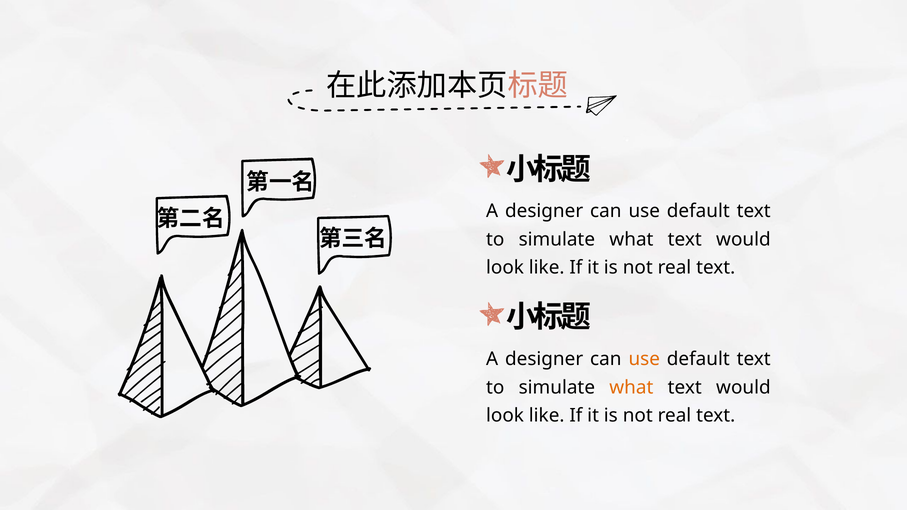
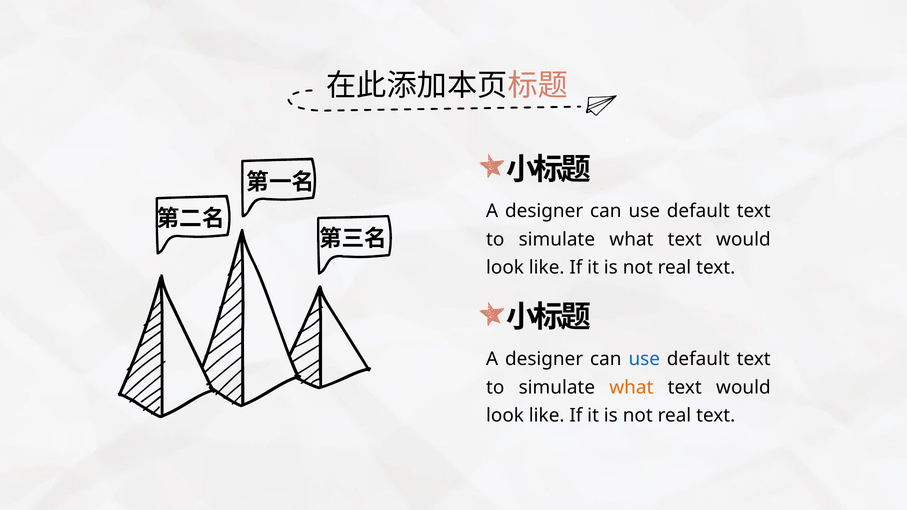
use colour: orange -> blue (644, 359)
